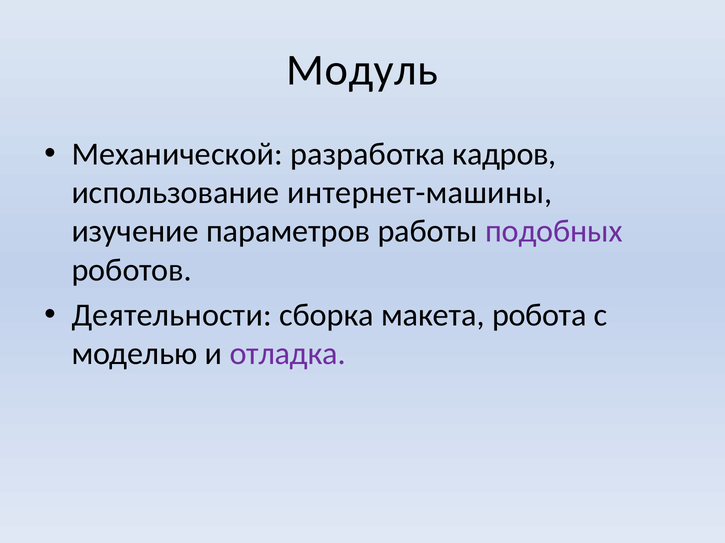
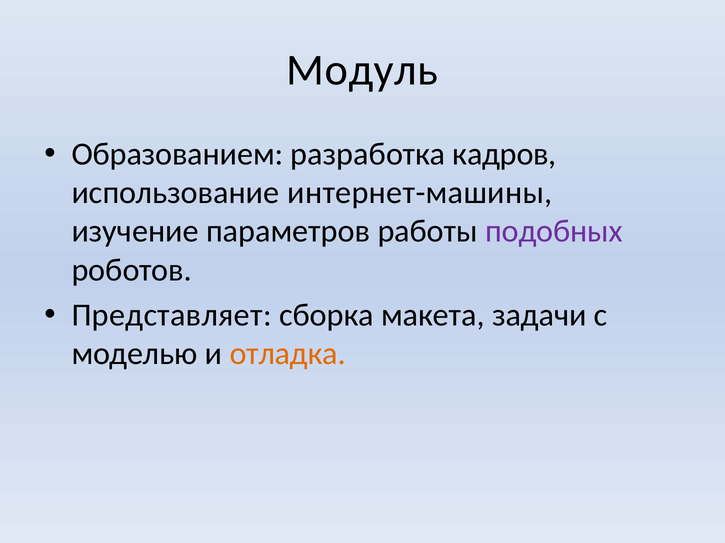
Механической: Механической -> Образованием (177, 154)
Деятельности: Деятельности -> Представляет (172, 316)
робота: робота -> задачи (539, 316)
отладка colour: purple -> orange (288, 354)
